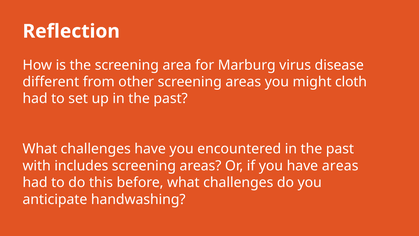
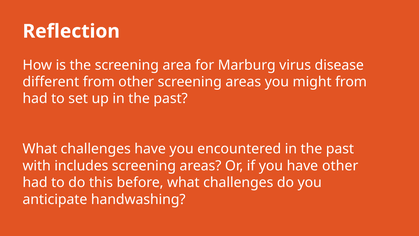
might cloth: cloth -> from (351, 82)
have areas: areas -> other (340, 166)
